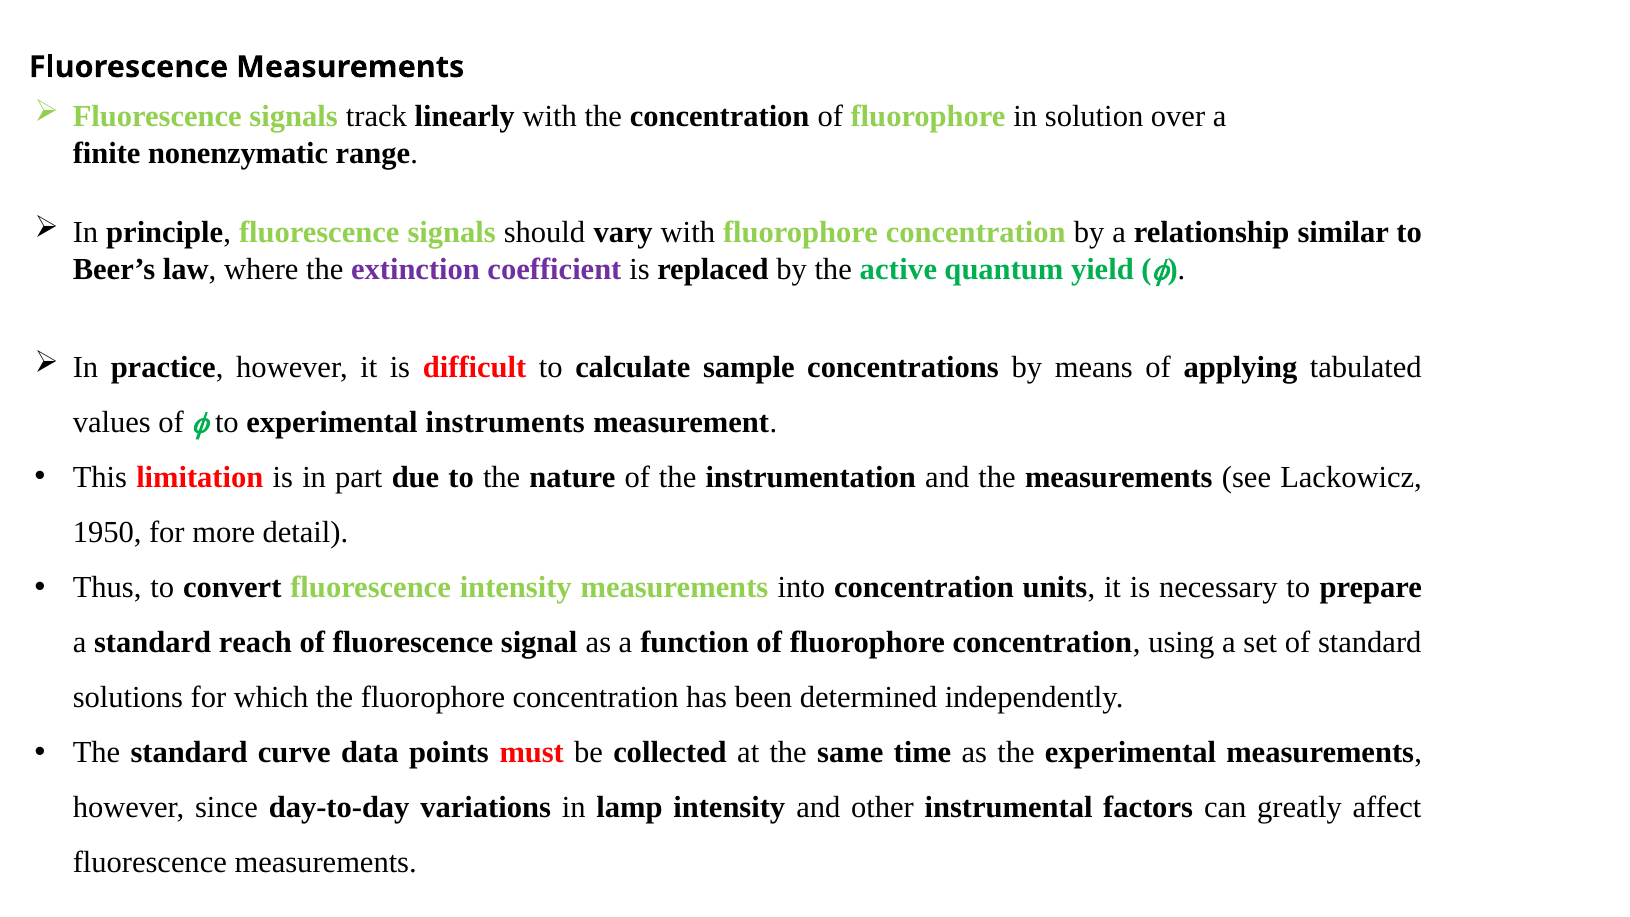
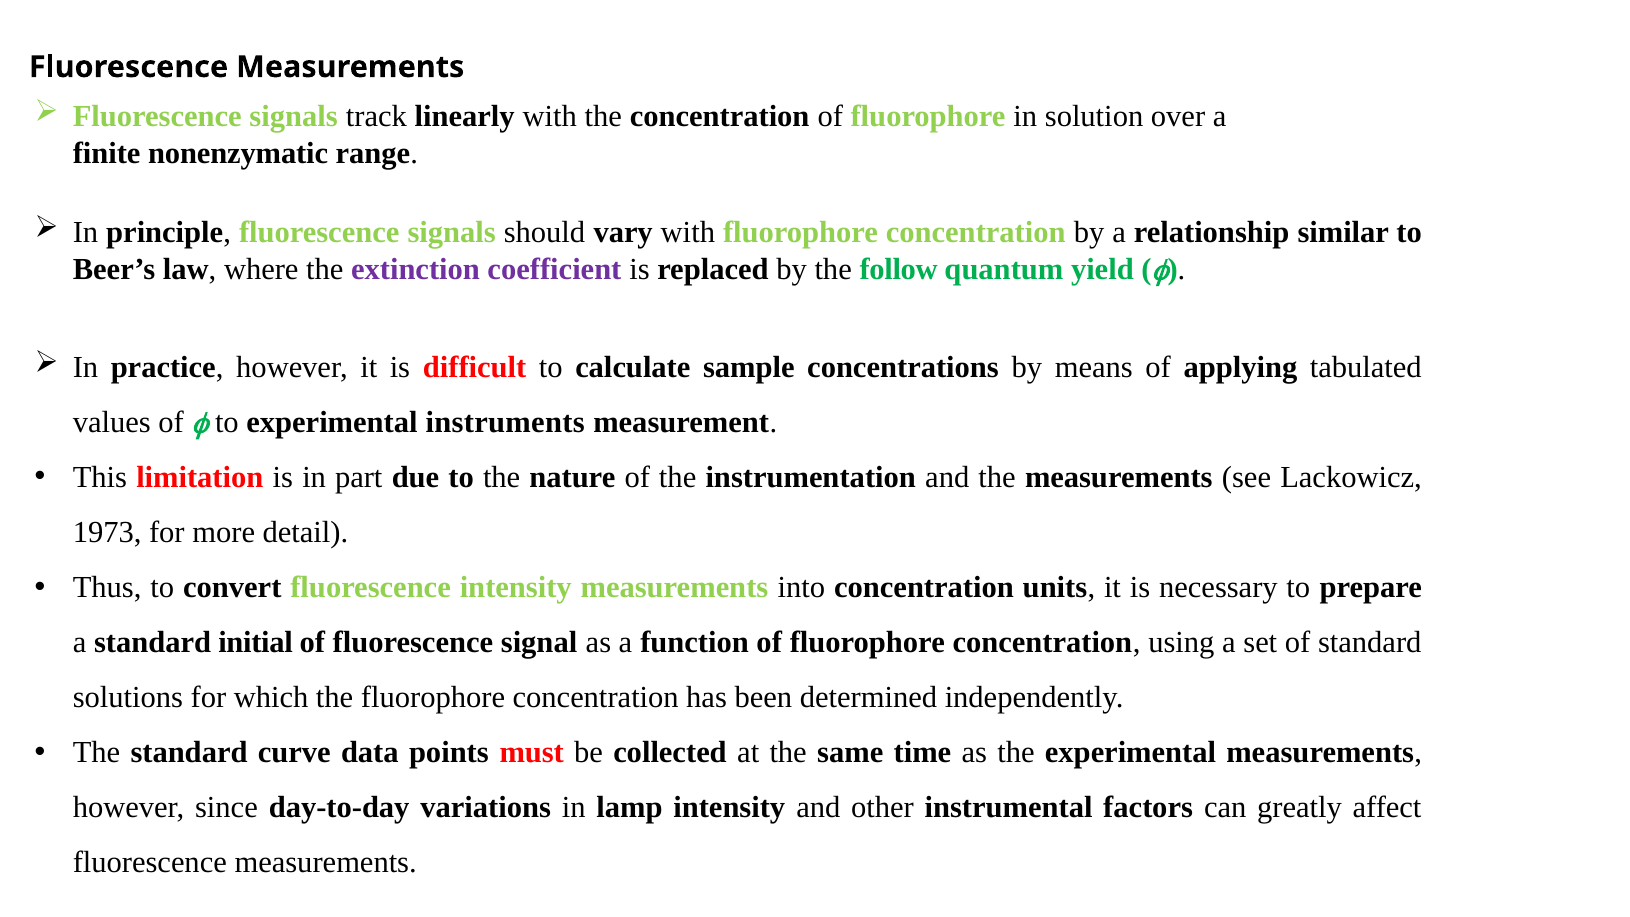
active: active -> follow (899, 269)
1950: 1950 -> 1973 (107, 532)
reach: reach -> initial (255, 643)
